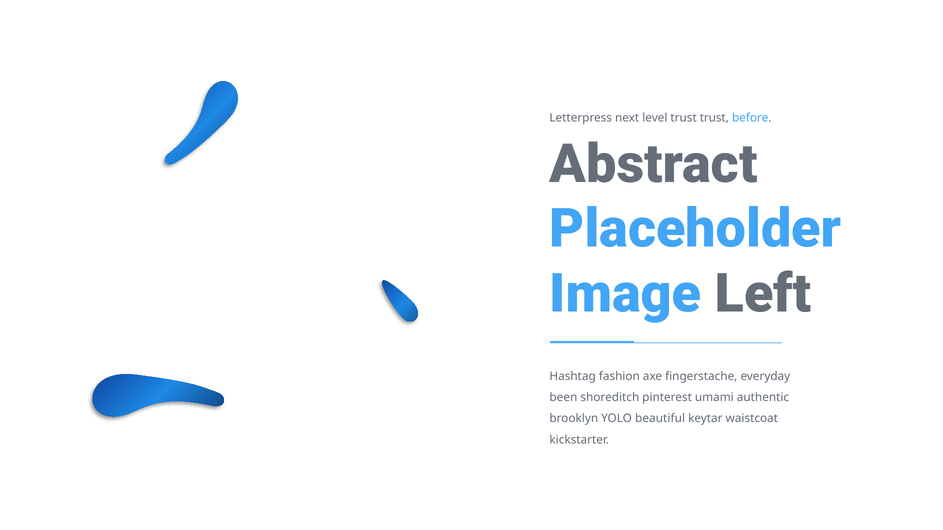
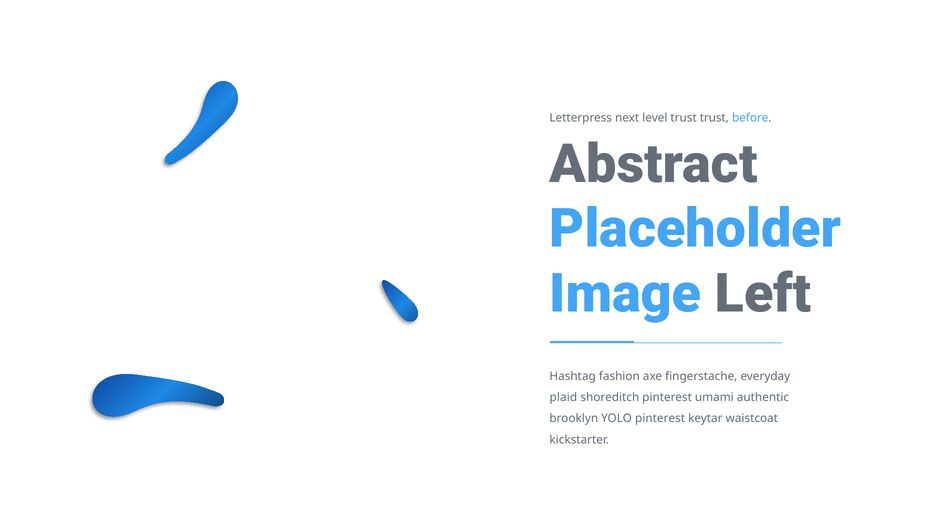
been: been -> plaid (563, 398)
YOLO beautiful: beautiful -> pinterest (660, 419)
